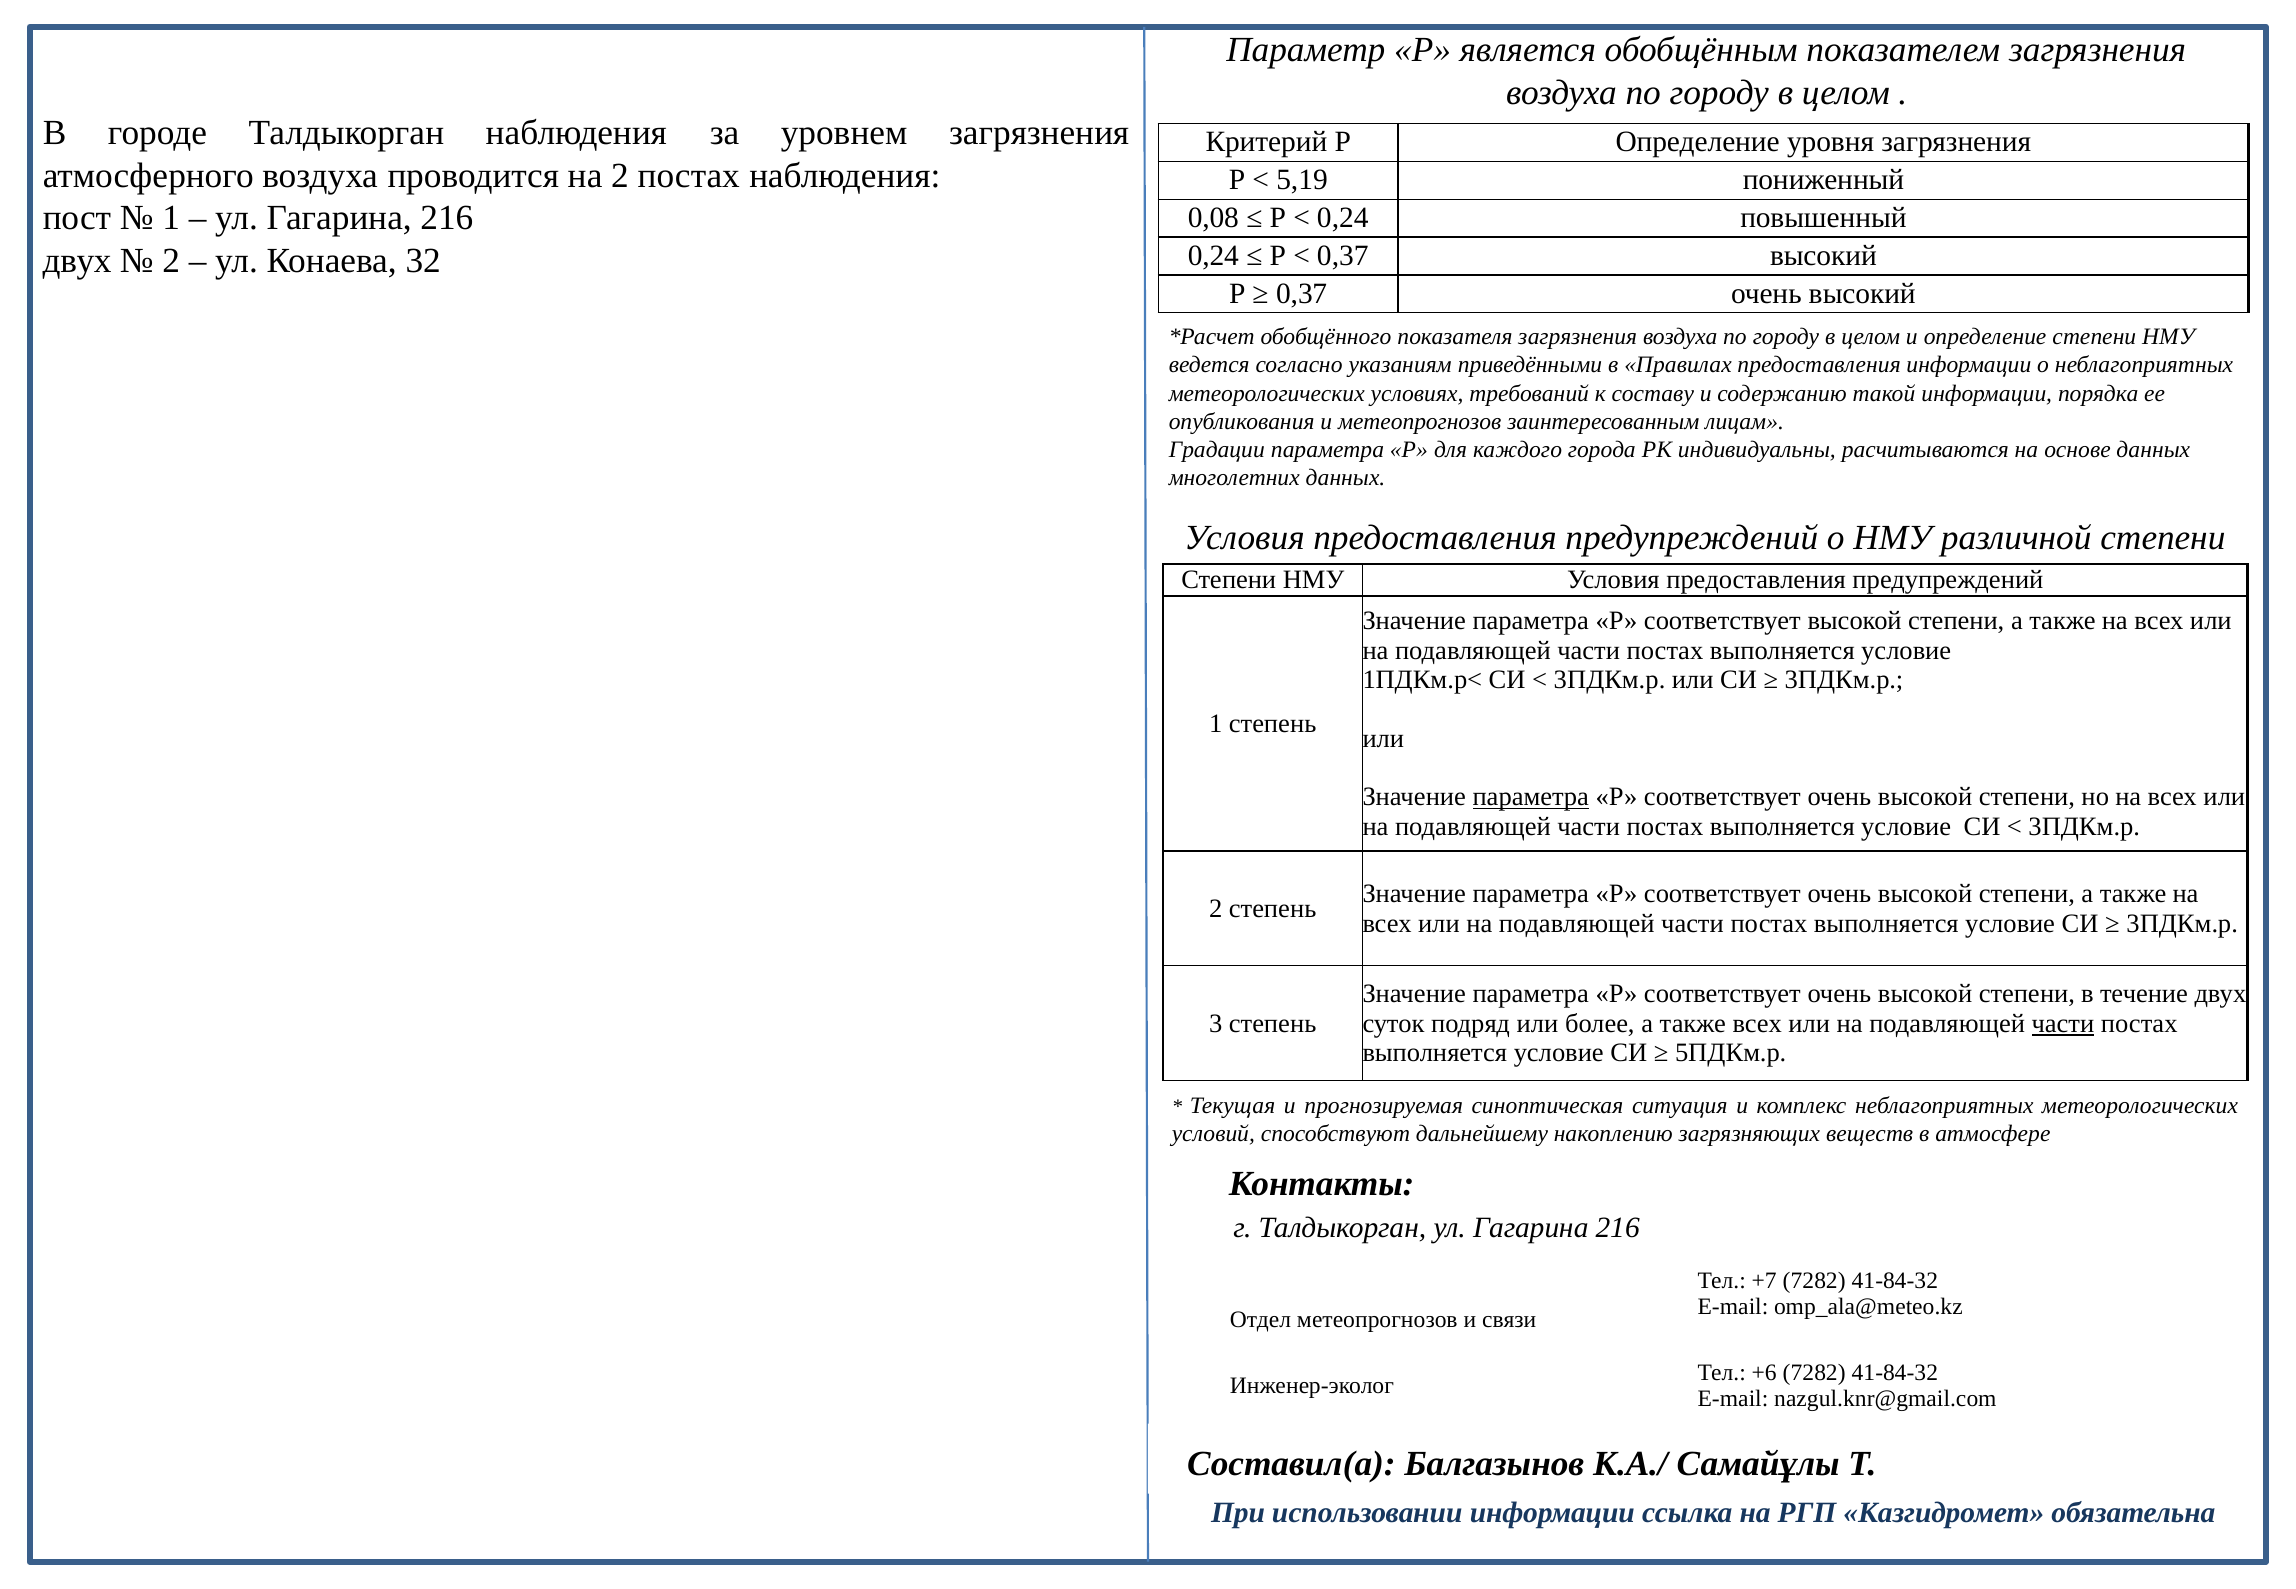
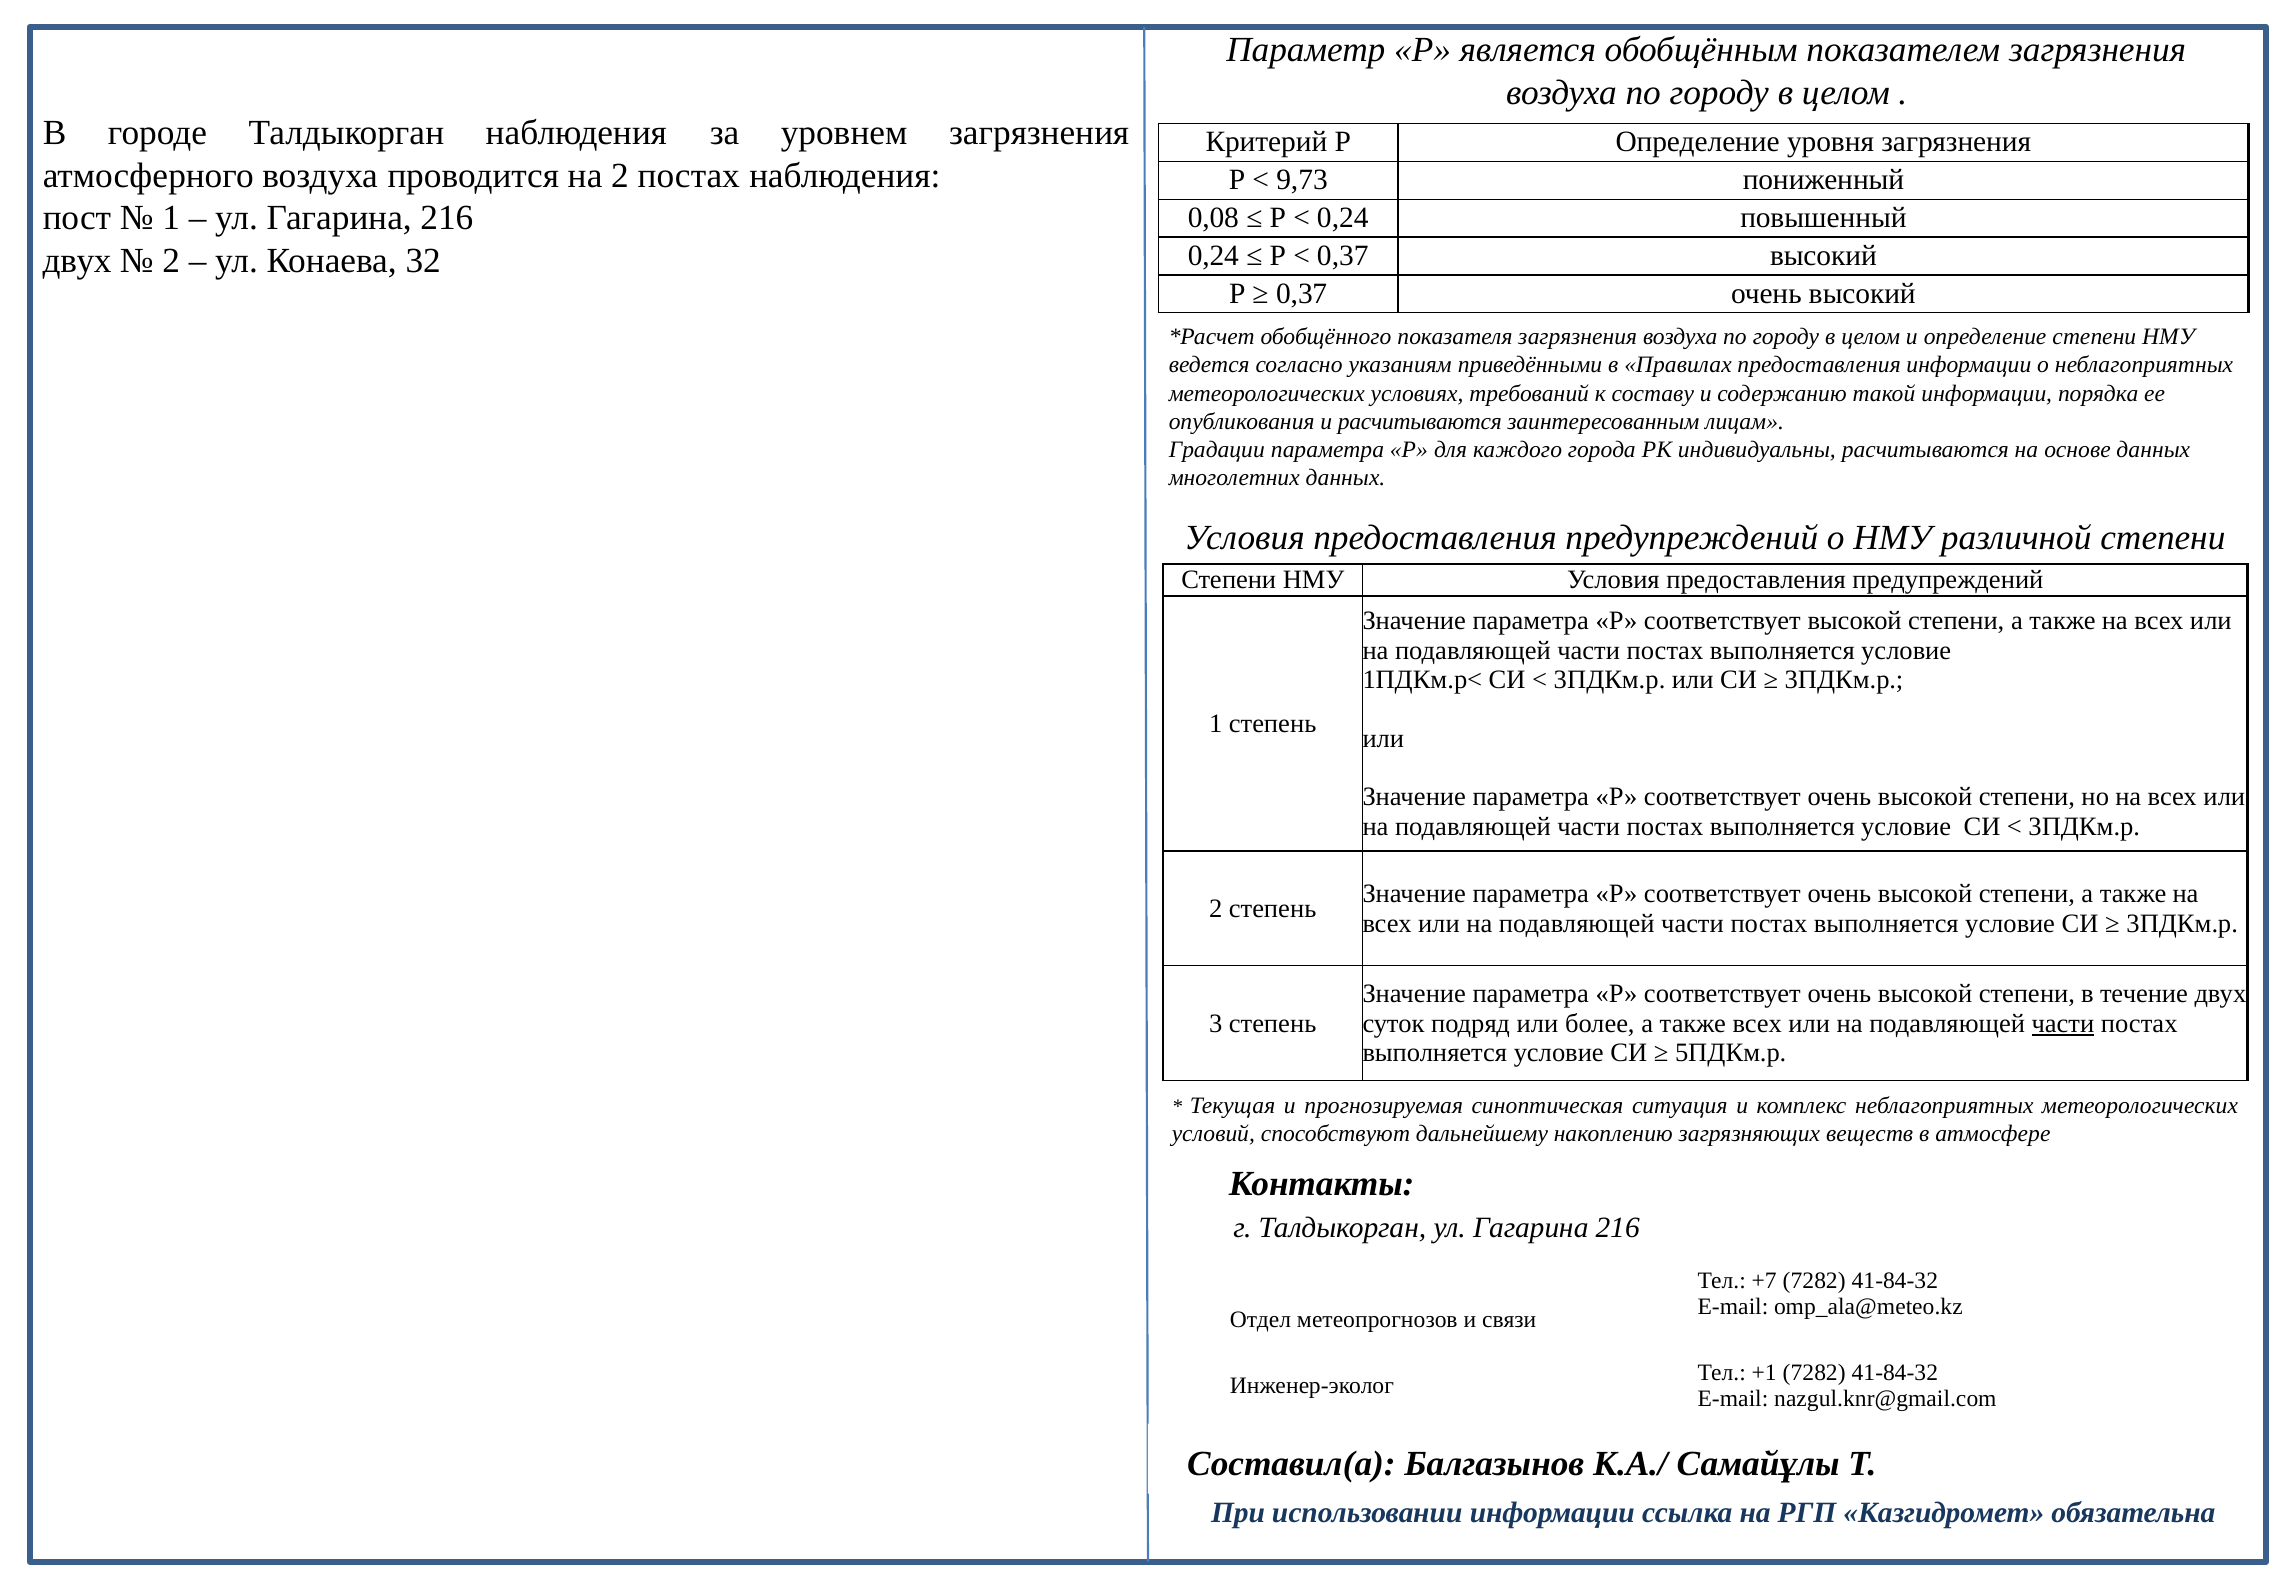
5,19: 5,19 -> 9,73 (1302, 180)
и метеопрогнозов: метеопрогнозов -> расчитываются (1420, 422)
параметра underline: present -> none (1531, 797)
+6: +6 -> +1 (1764, 1373)
